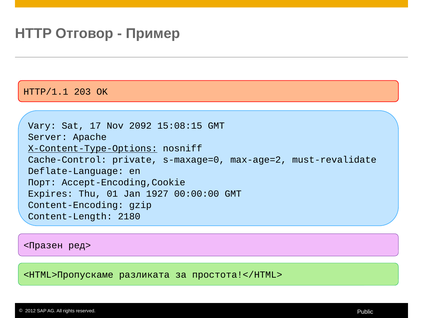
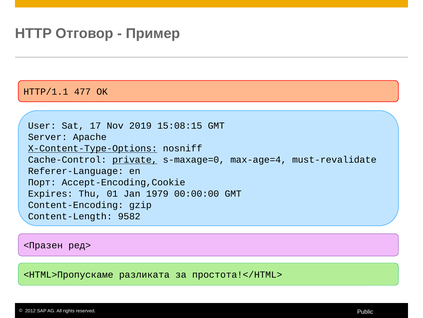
203: 203 -> 477 (82, 92)
Vary: Vary -> User (42, 126)
2092: 2092 -> 2019 (140, 126)
private underline: none -> present (135, 159)
max-age=2: max-age=2 -> max-age=4 (258, 159)
Deflate-Language: Deflate-Language -> Referer-Language (76, 171)
1927: 1927 -> 1979 (157, 193)
2180: 2180 -> 9582 (129, 216)
